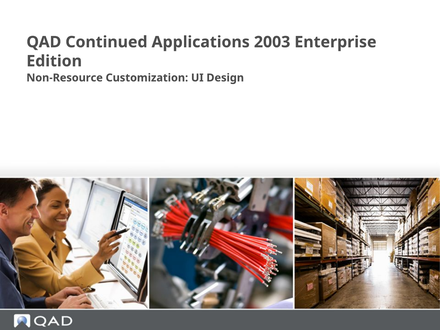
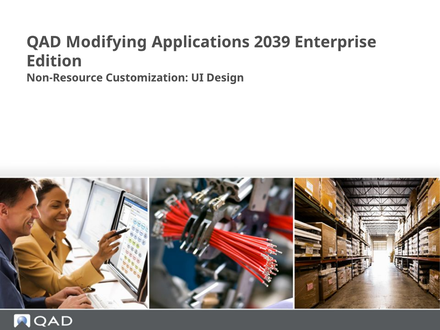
Continued: Continued -> Modifying (106, 42)
2003: 2003 -> 2039 (272, 42)
